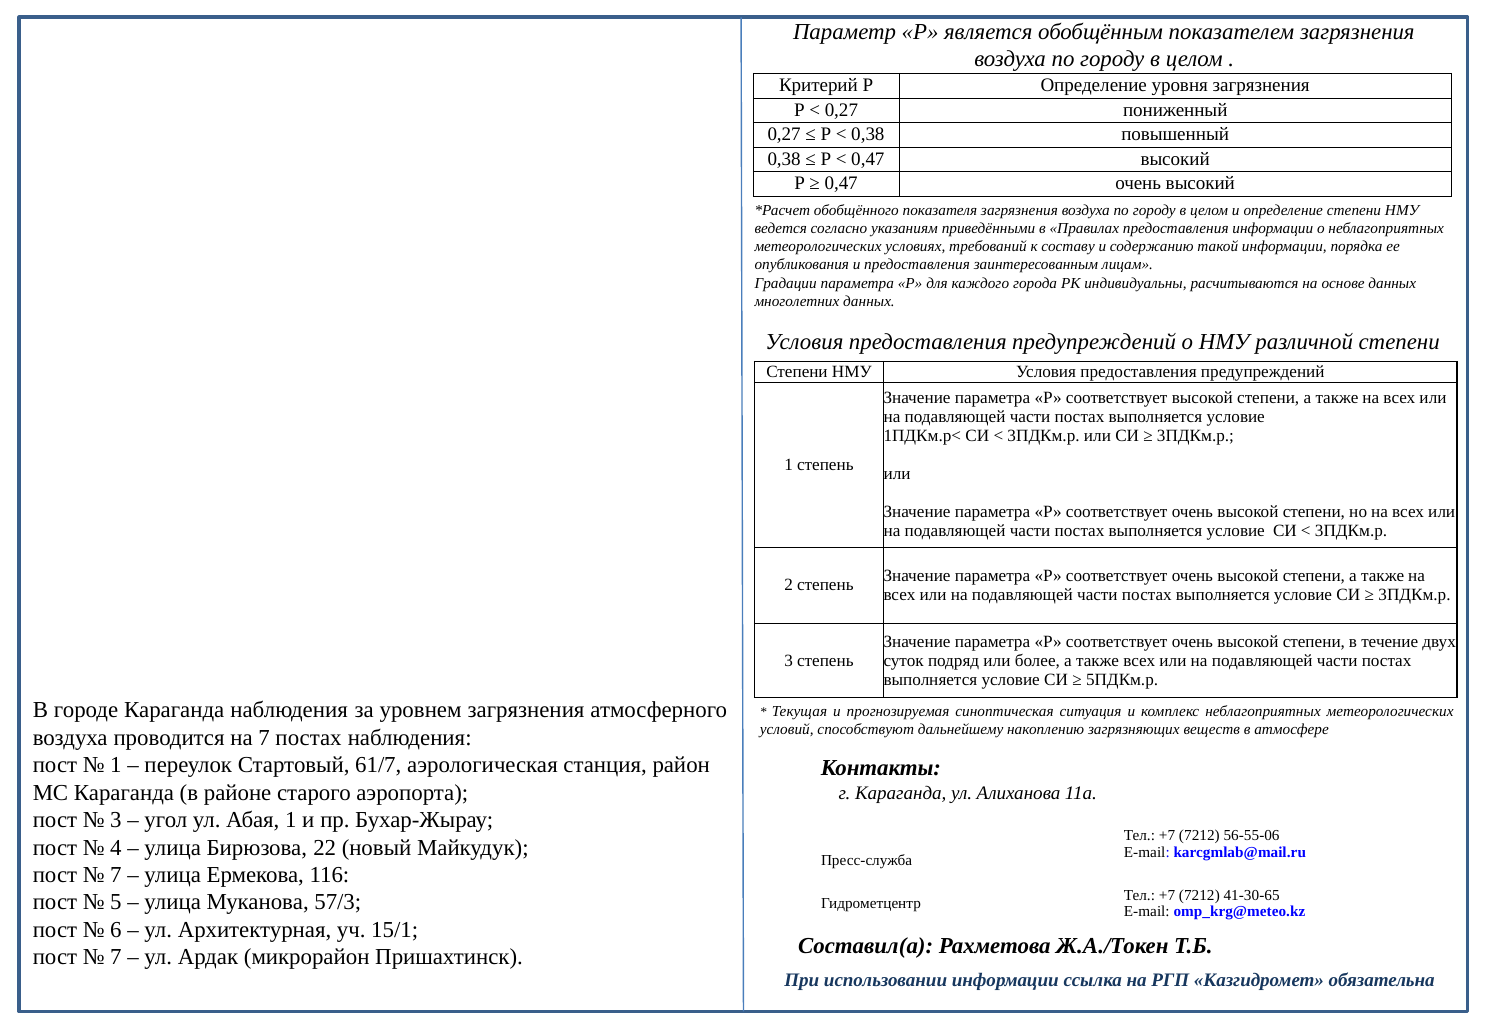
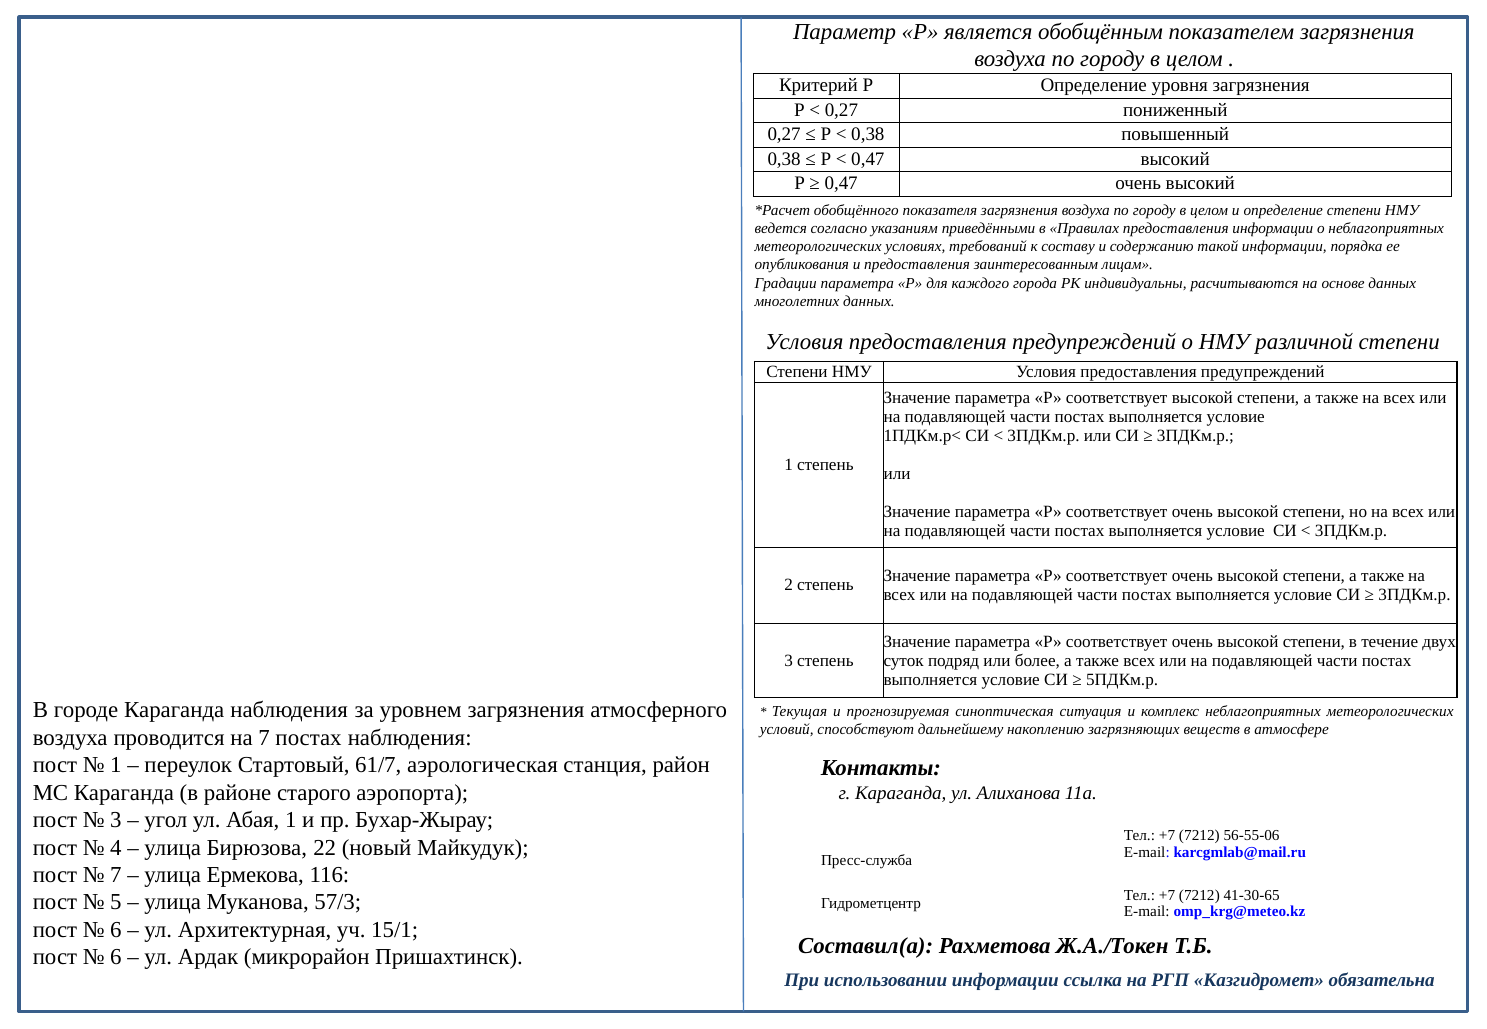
7: 7 -> 6 (116, 958)
